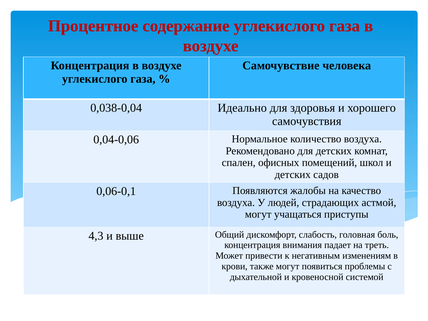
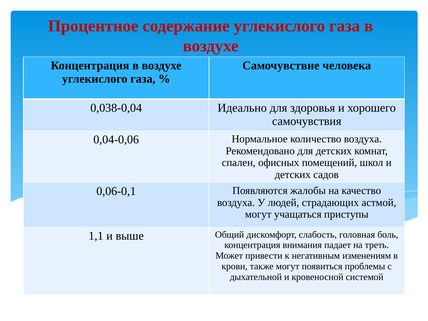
4,3: 4,3 -> 1,1 (96, 236)
